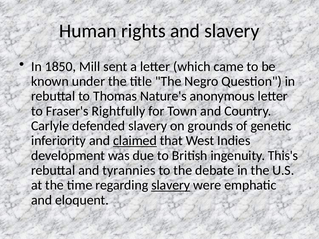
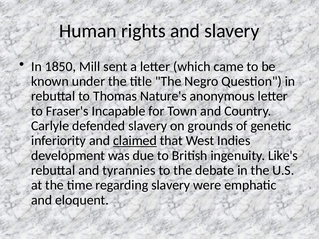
Rightfully: Rightfully -> Incapable (119, 111)
This's: This's -> Like's (283, 156)
slavery underline: present -> none (171, 185)
